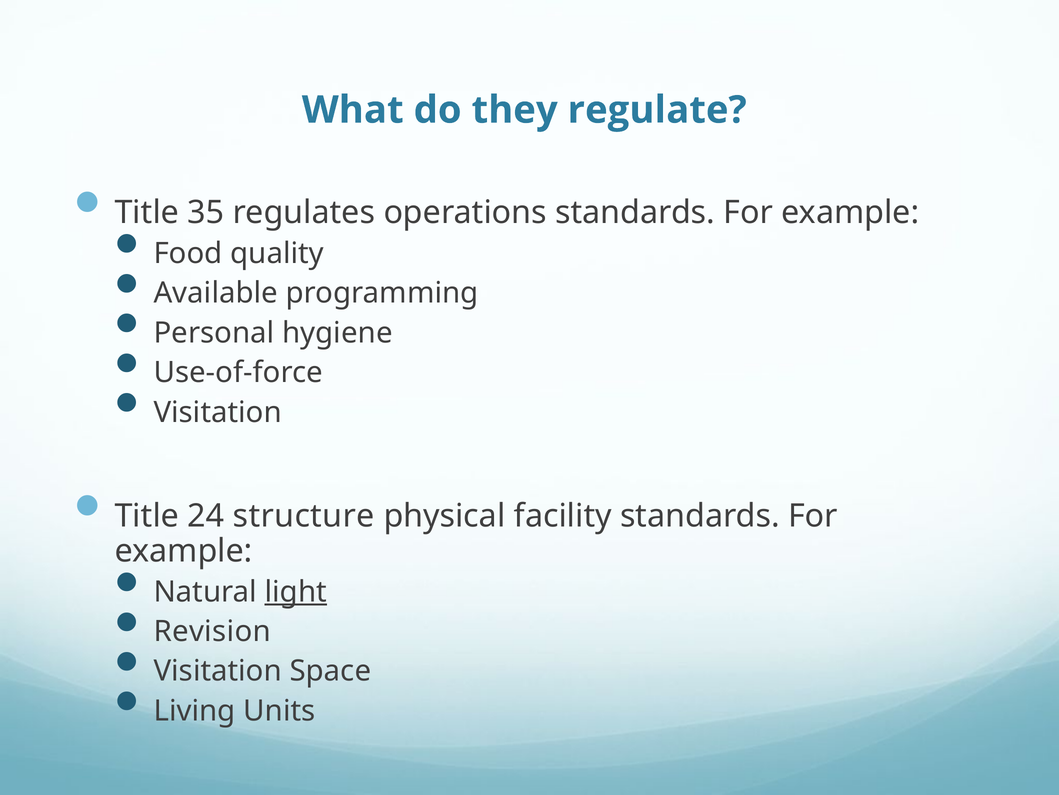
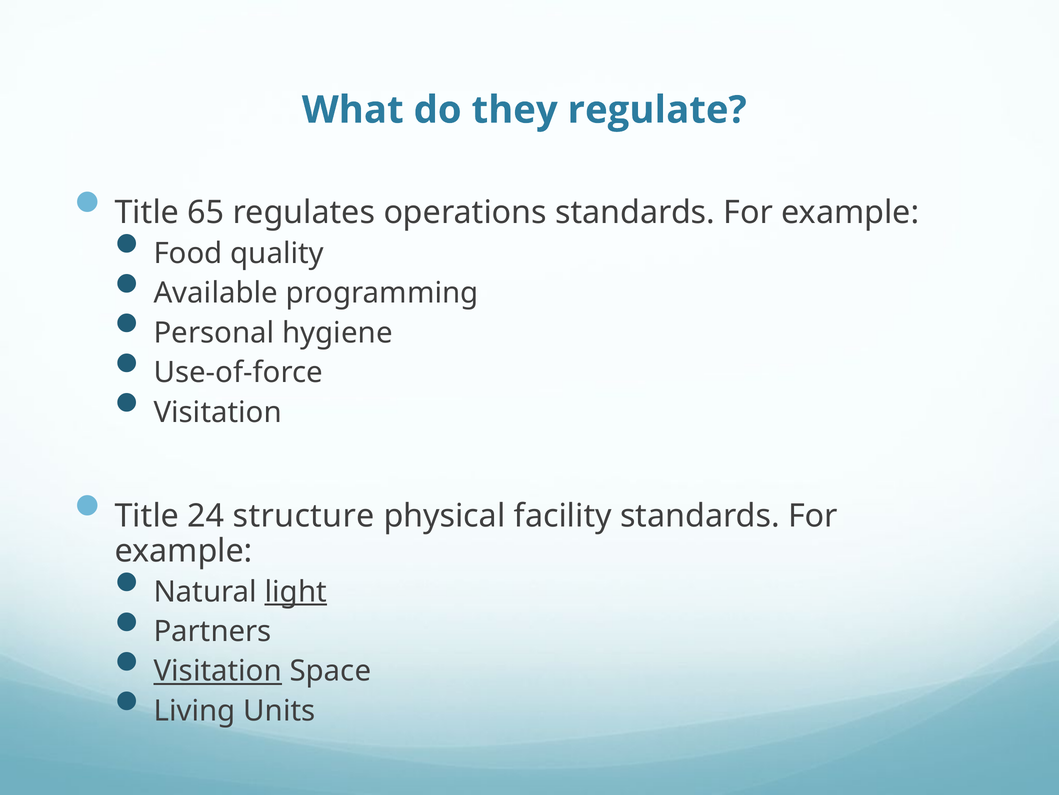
35: 35 -> 65 (206, 212)
Revision: Revision -> Partners (213, 631)
Visitation underline: none -> present (218, 671)
